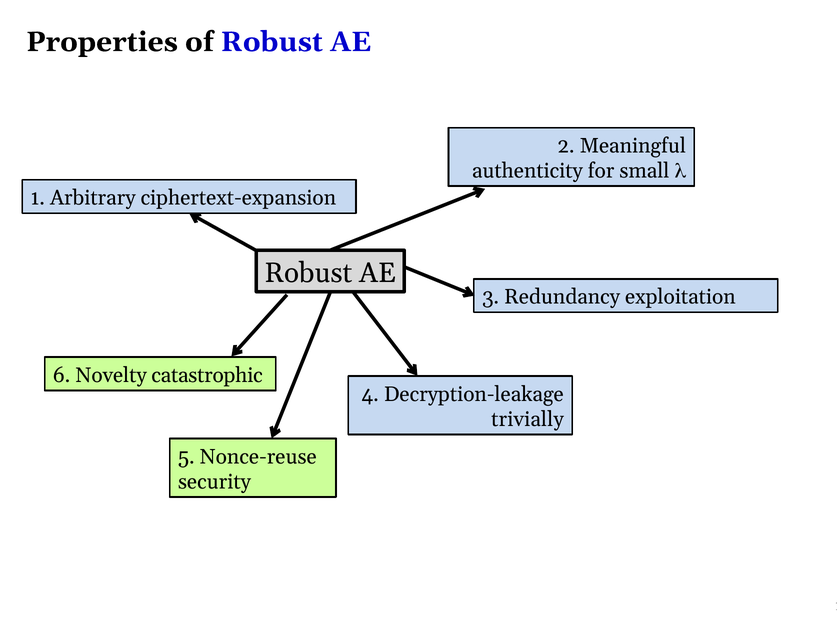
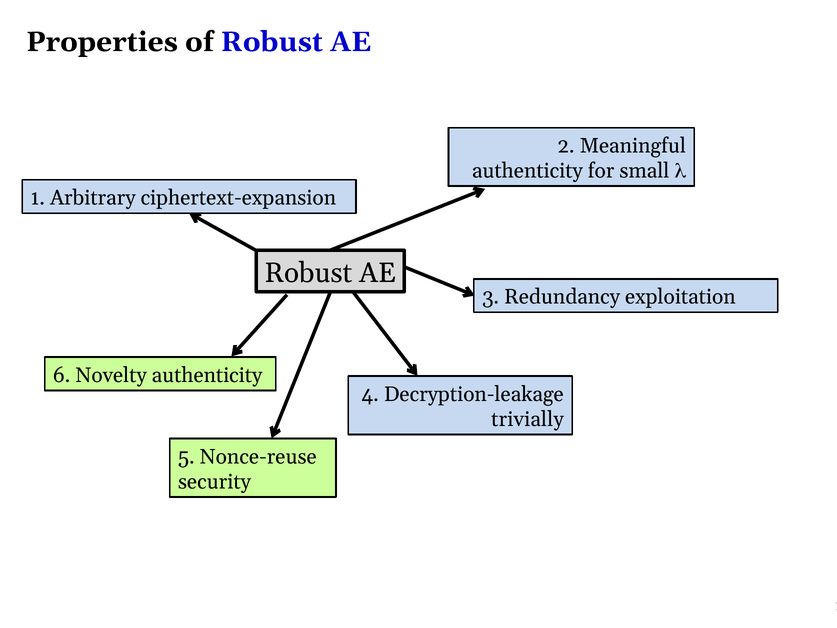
Novelty catastrophic: catastrophic -> authenticity (207, 375)
